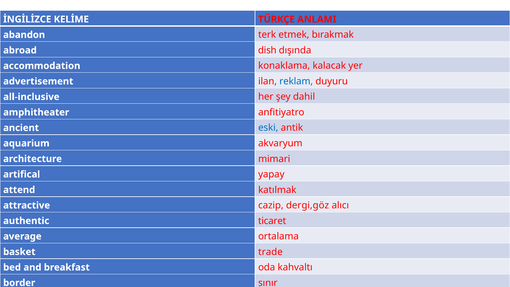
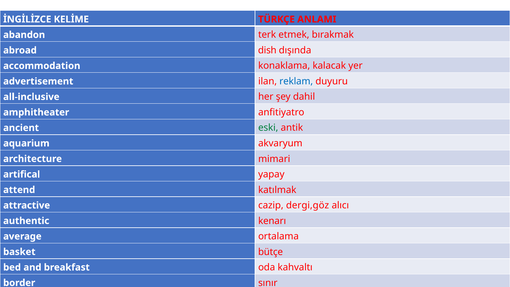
eski colour: blue -> green (268, 128)
ticaret: ticaret -> kenarı (272, 221)
trade: trade -> bütçe (271, 252)
